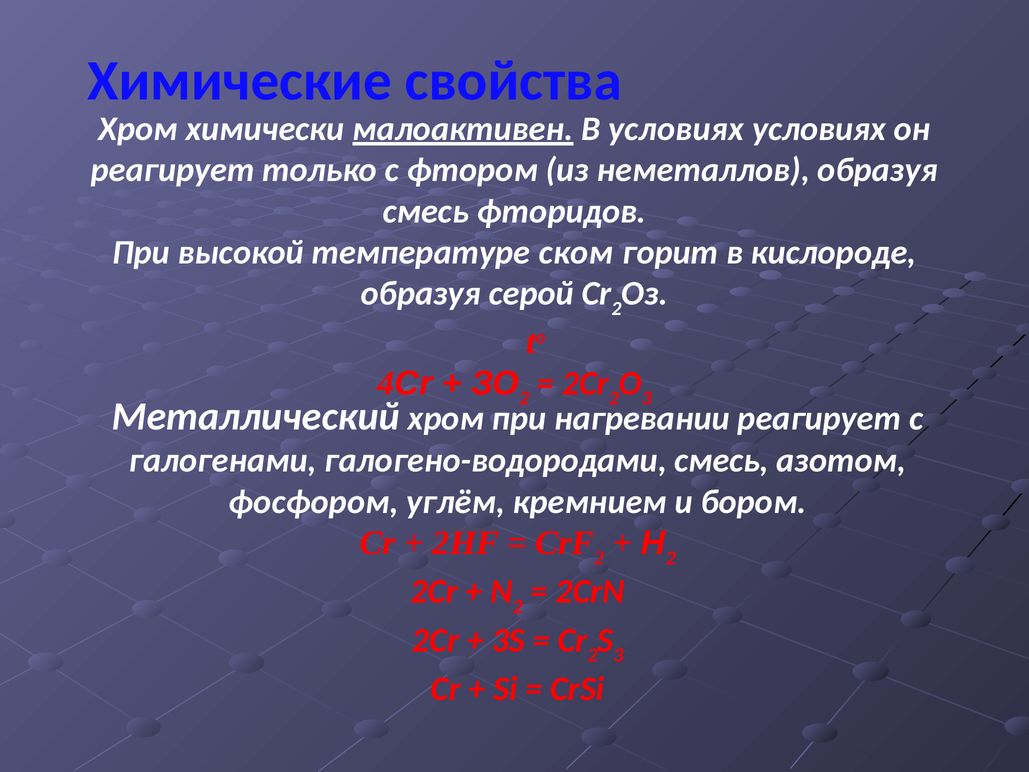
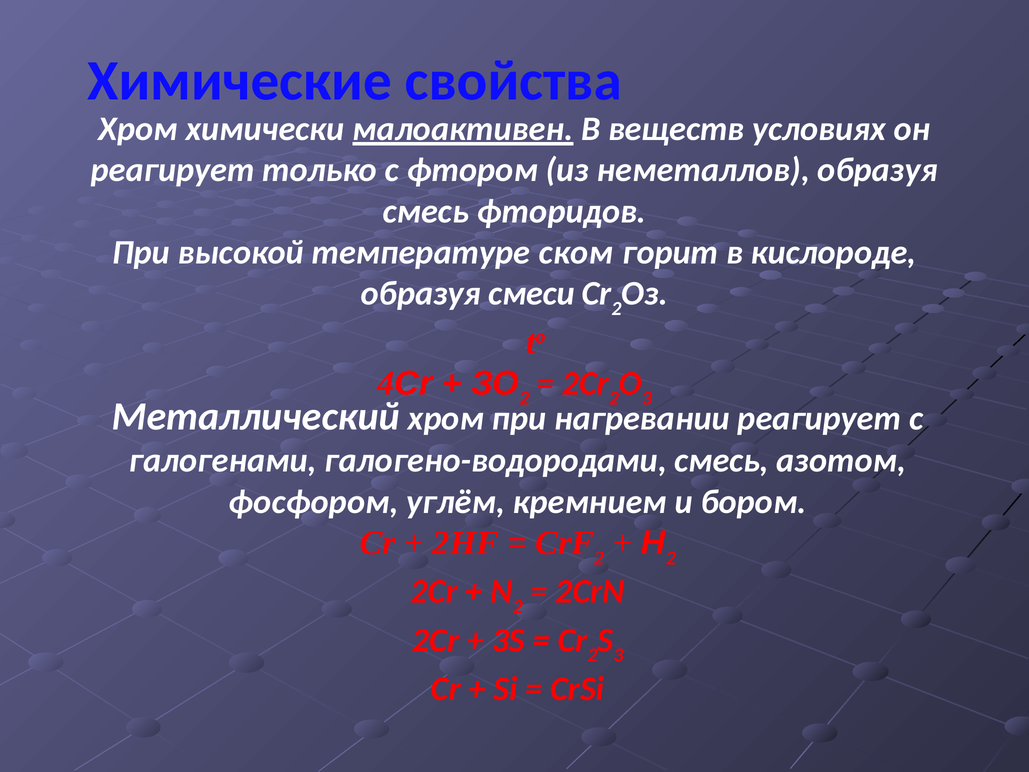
В условиях: условиях -> веществ (676, 129)
серой: серой -> смеси (531, 293)
